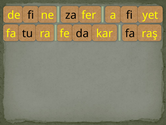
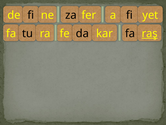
raş underline: none -> present (150, 33)
